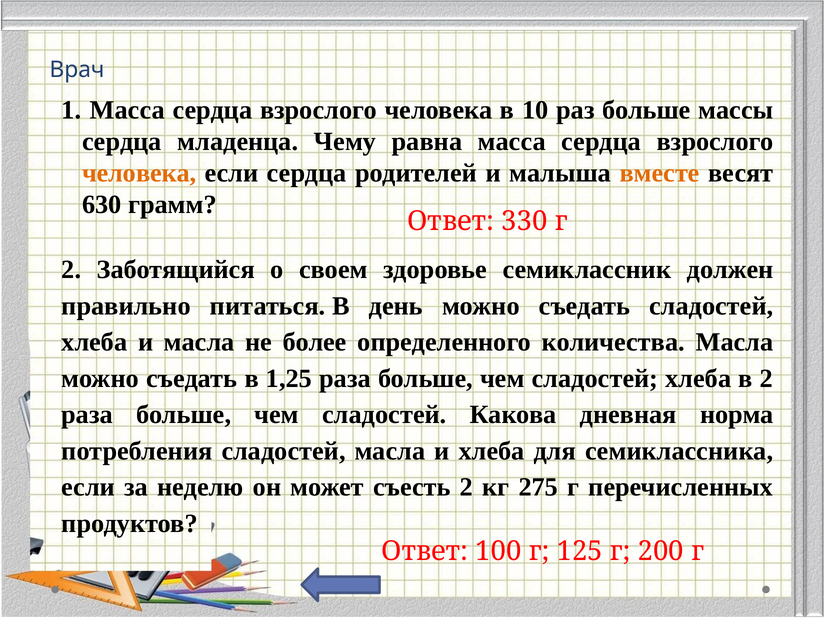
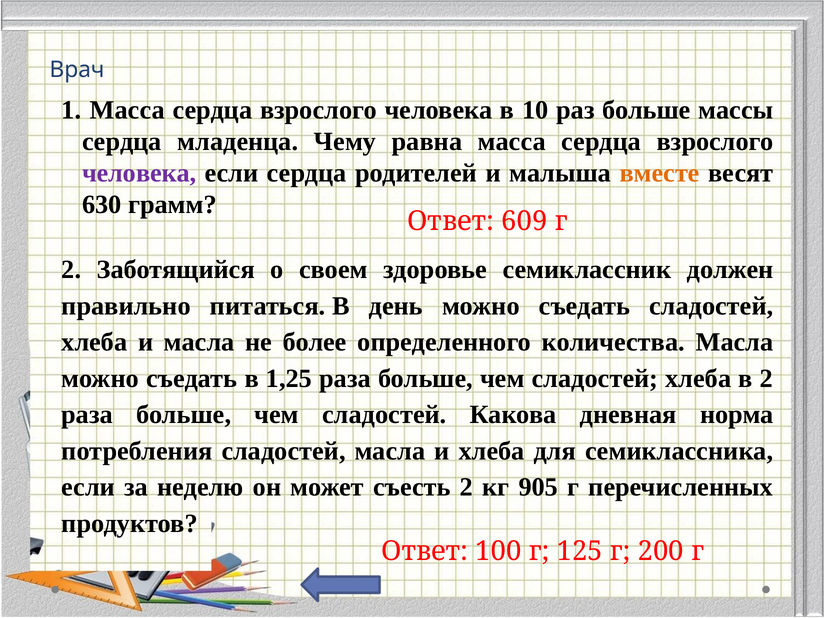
человека colour: orange -> purple (139, 173)
330: 330 -> 609 (524, 221)
275: 275 -> 905 (538, 487)
